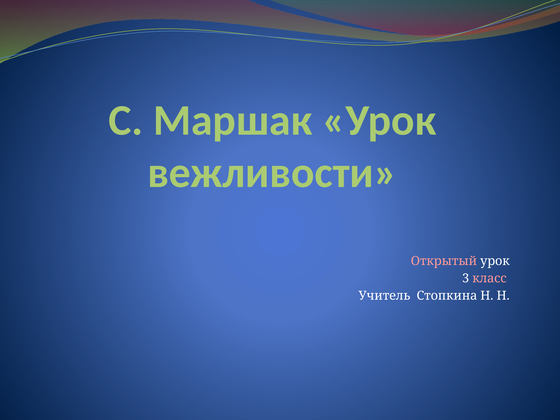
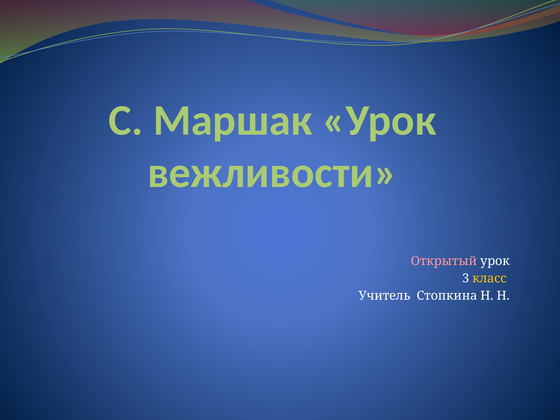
класс colour: pink -> yellow (489, 278)
